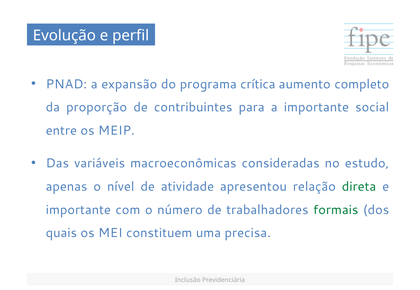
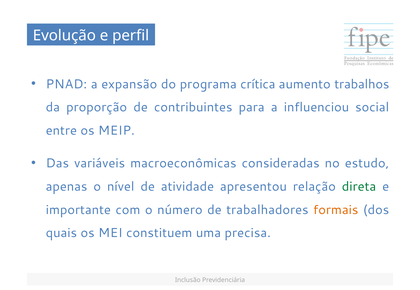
completo: completo -> trabalhos (362, 84)
a importante: importante -> influenciou (316, 108)
formais colour: green -> orange (336, 210)
